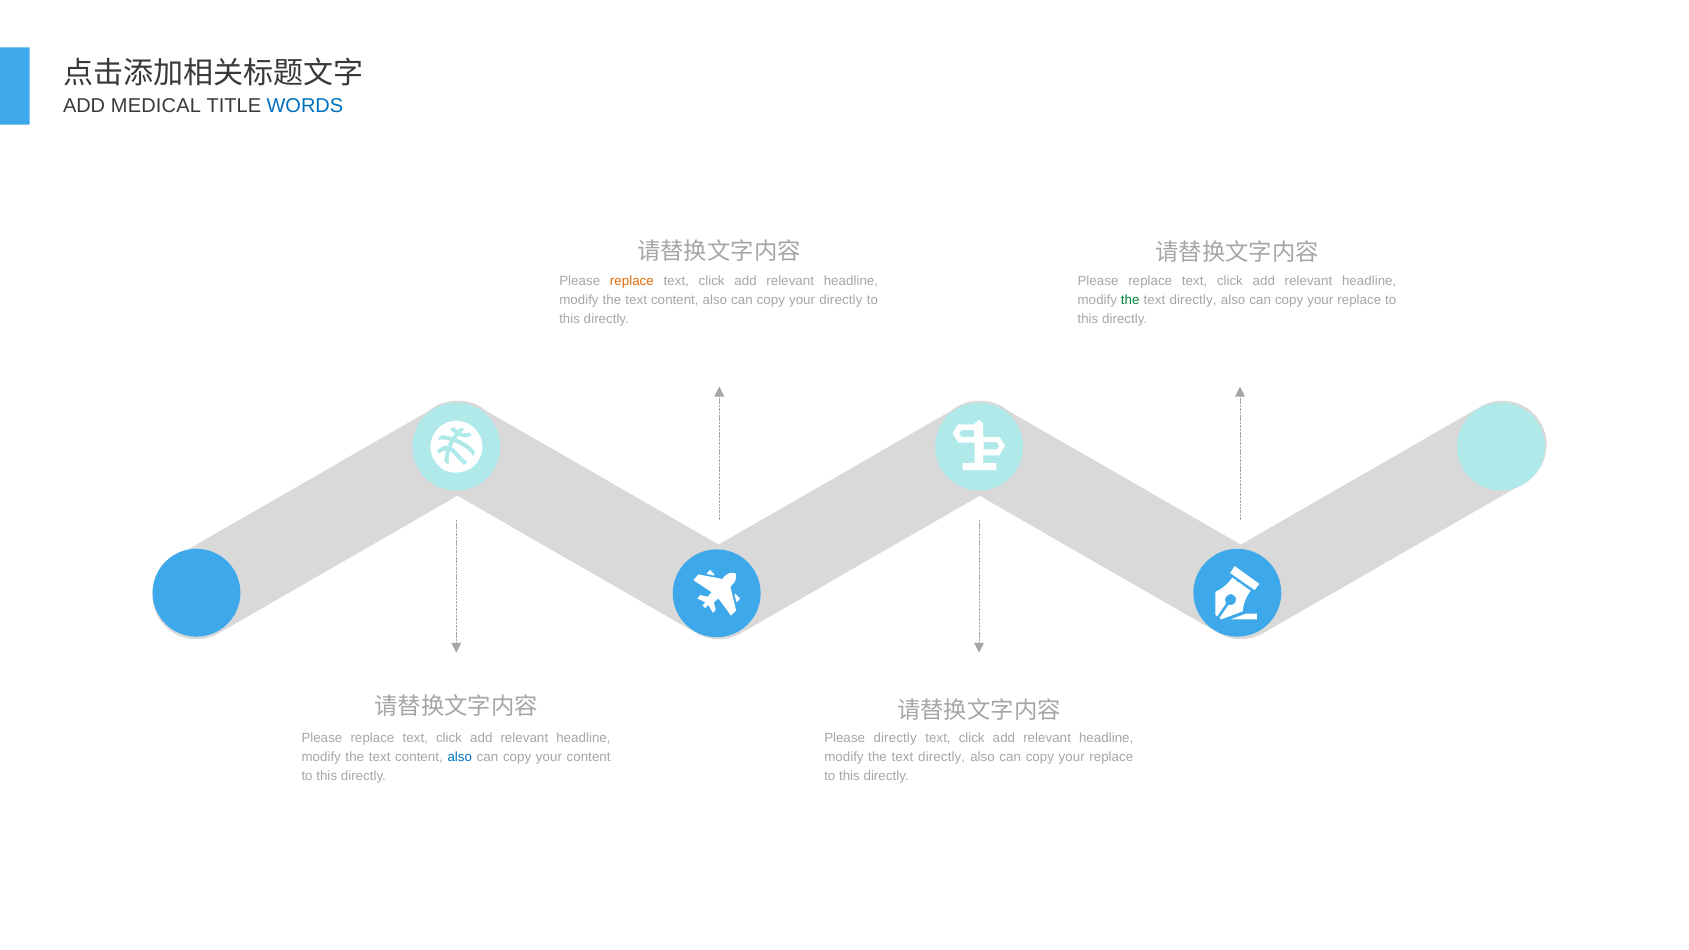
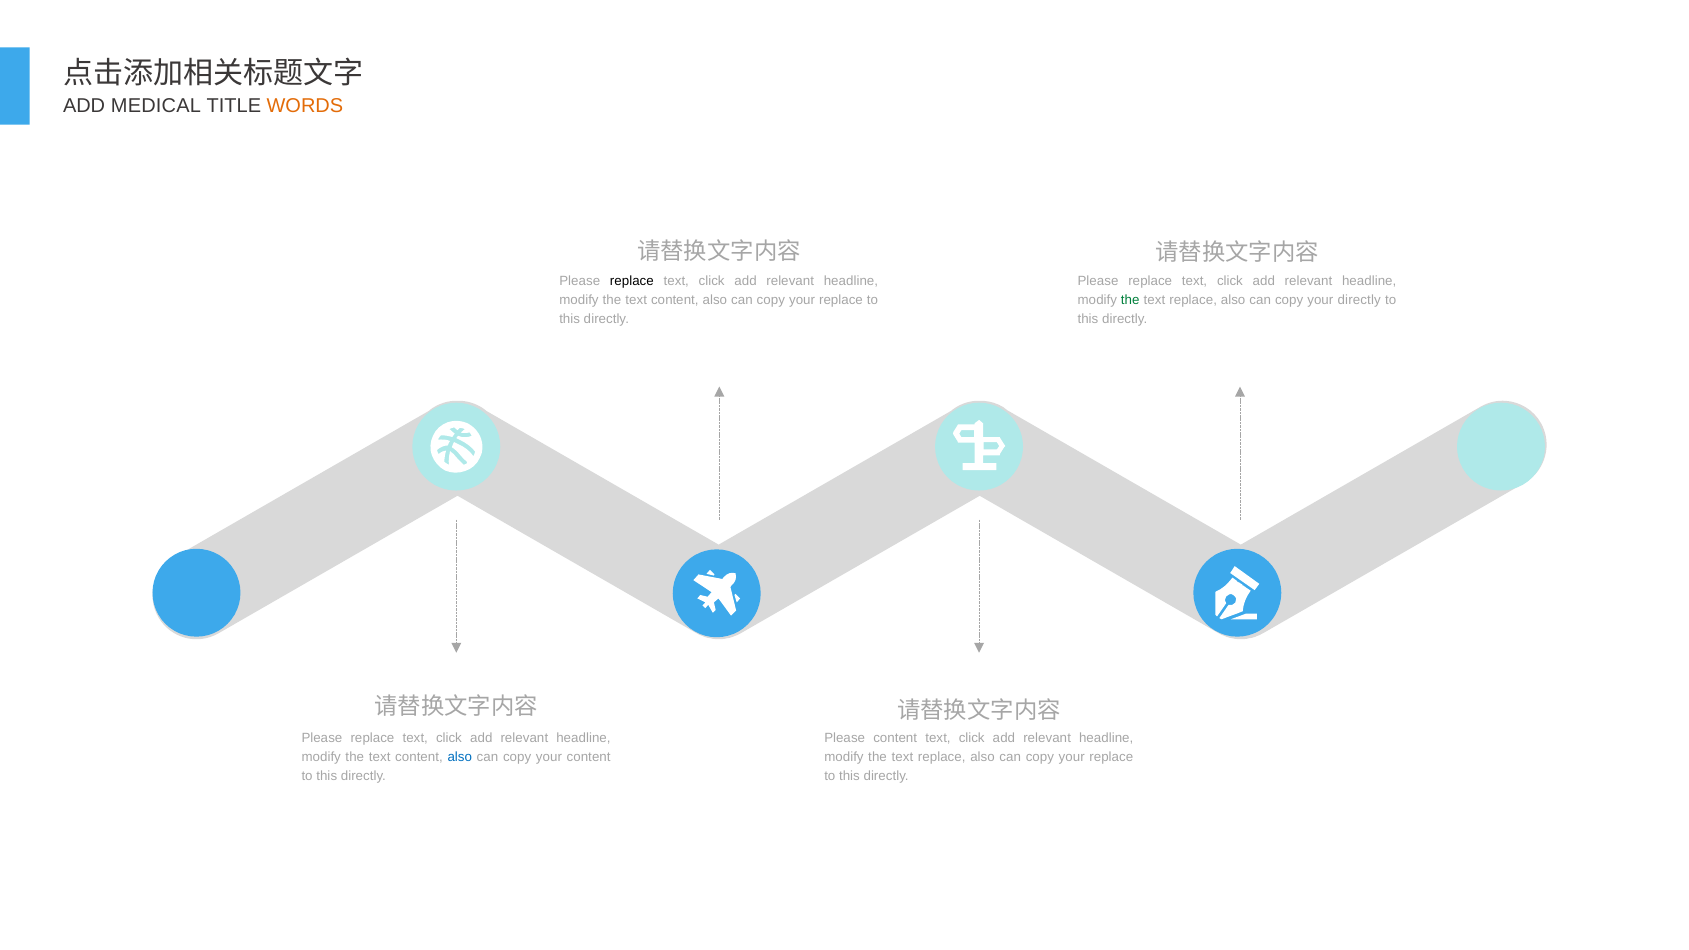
WORDS colour: blue -> orange (305, 106)
replace colour: orange -> black (632, 281)
directly: directly -> replace (841, 300)
directly: directly -> replace (1193, 300)
replace: replace -> directly (1359, 300)
Please directly: directly -> content (895, 738)
directly: directly -> replace (942, 757)
